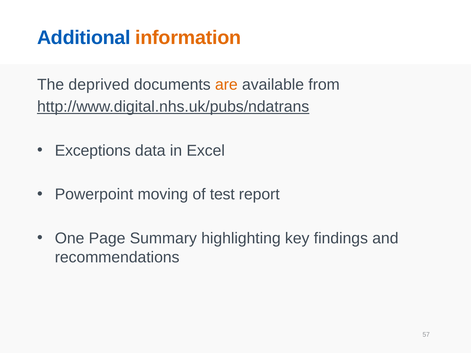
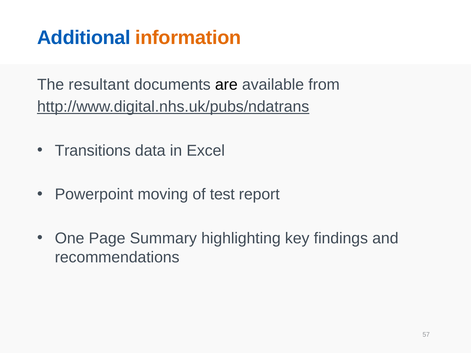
deprived: deprived -> resultant (99, 85)
are colour: orange -> black (226, 85)
Exceptions: Exceptions -> Transitions (93, 151)
